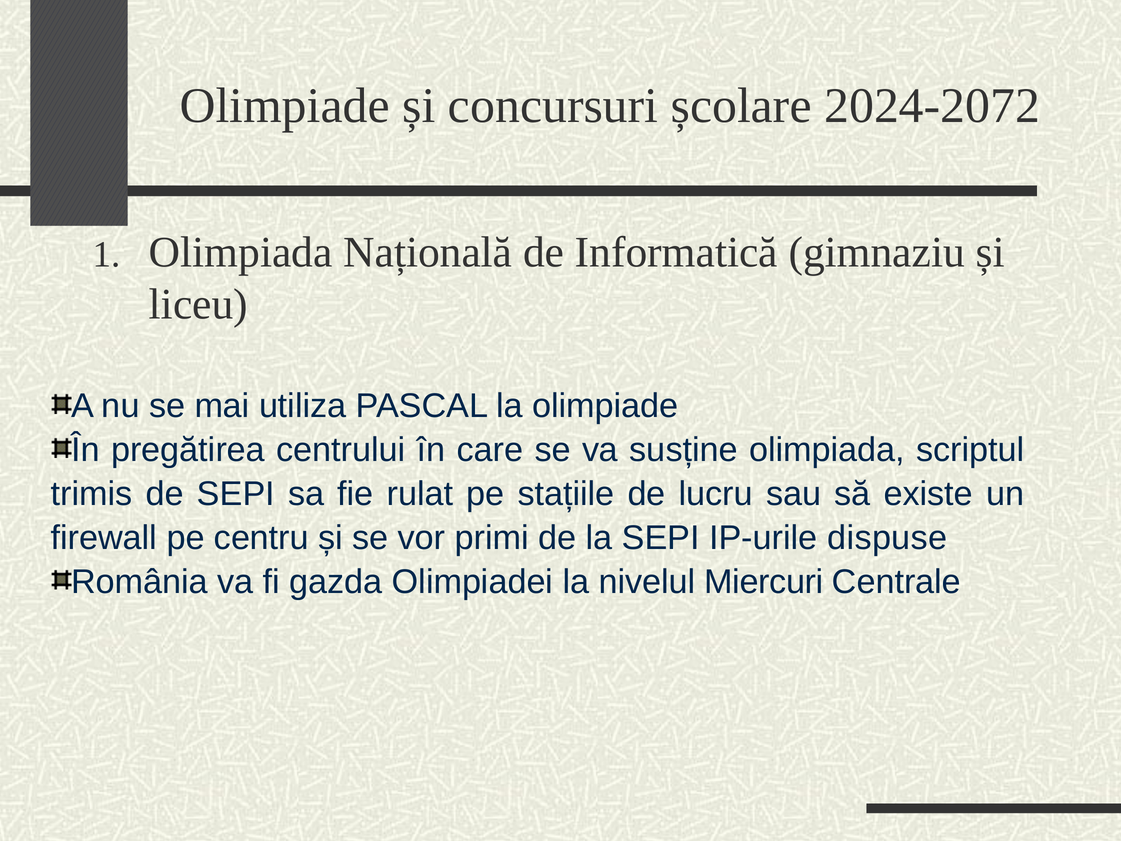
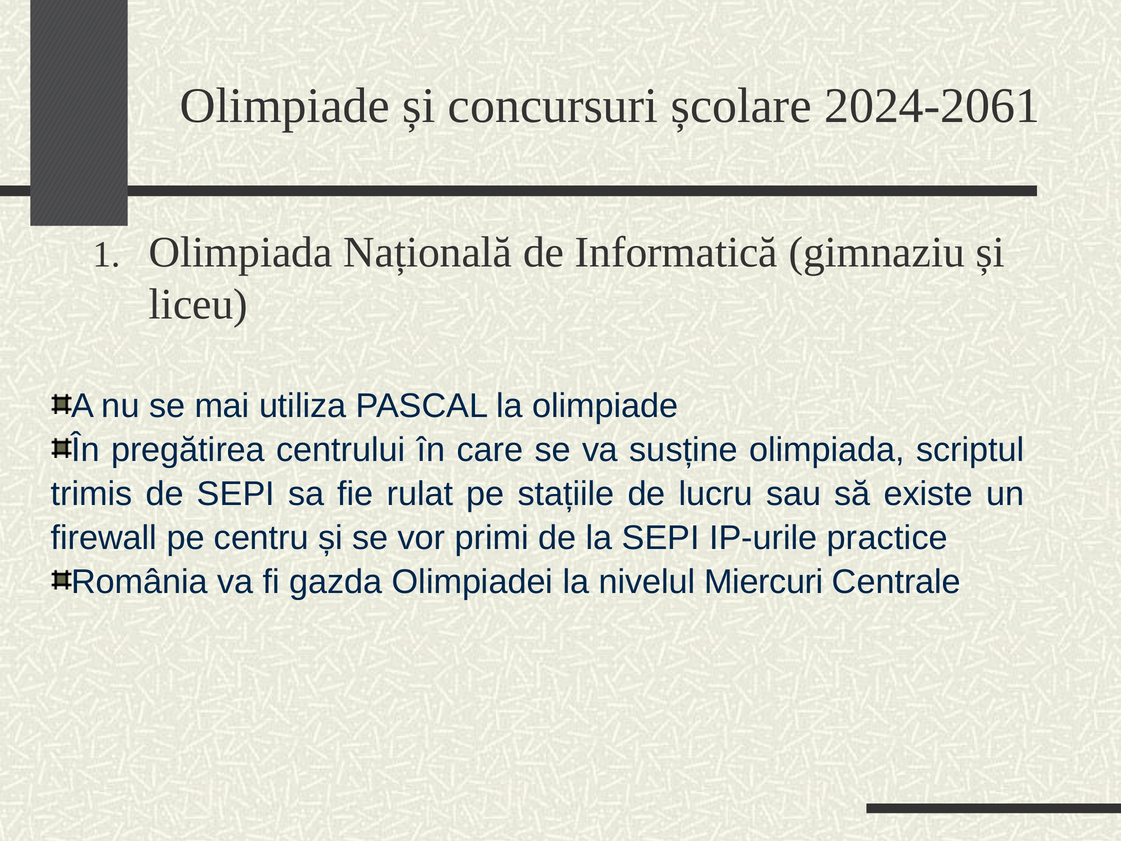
2024-2072: 2024-2072 -> 2024-2061 (932, 106)
dispuse: dispuse -> practice (887, 538)
